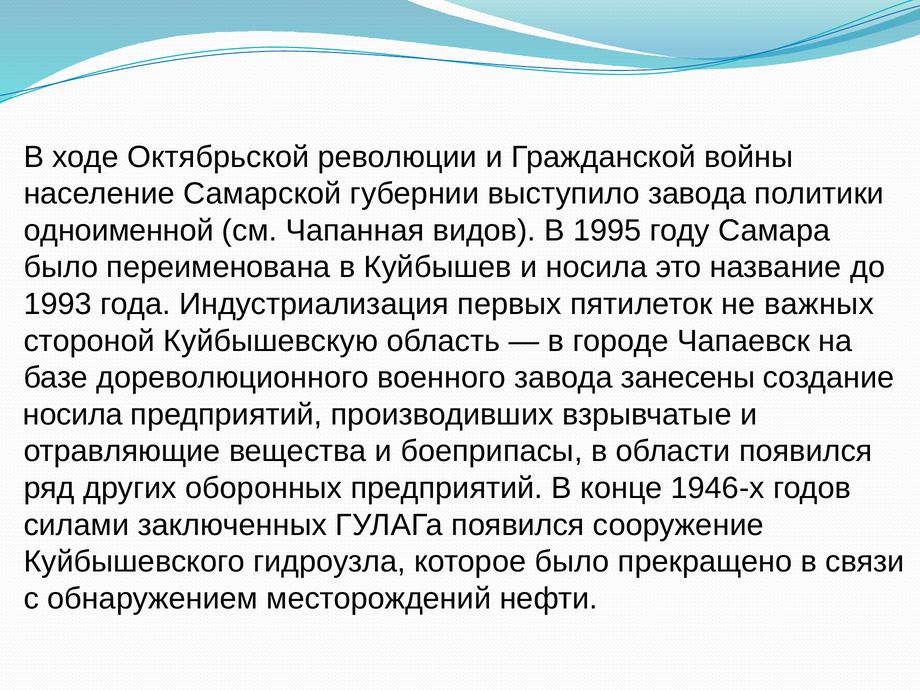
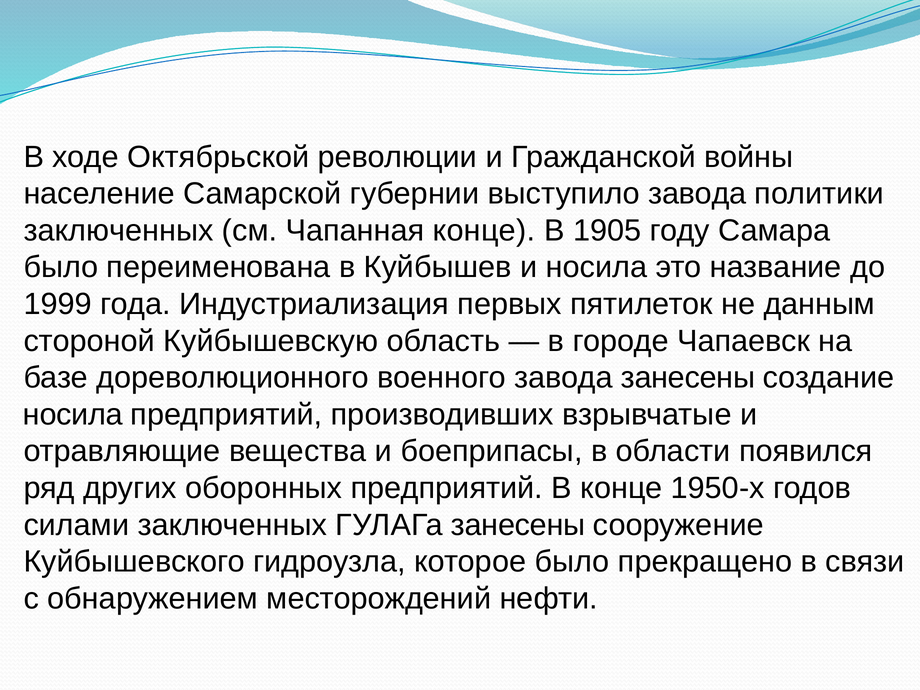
одноименной: одноименной -> заключенных (118, 230)
Чапанная видов: видов -> конце (484, 230)
1995: 1995 -> 1905 (607, 230)
1993: 1993 -> 1999 (58, 304)
важных: важных -> данным (819, 304)
1946-х: 1946-х -> 1950-х (718, 488)
ГУЛАГа появился: появился -> занесены (518, 525)
